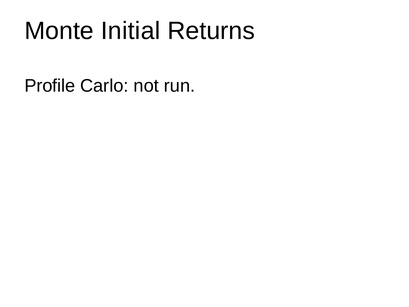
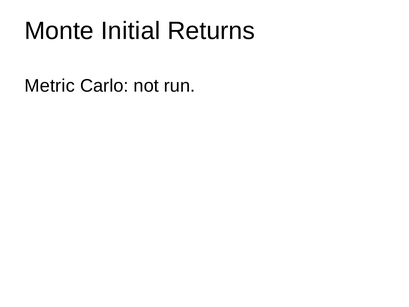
Profile: Profile -> Metric (50, 86)
